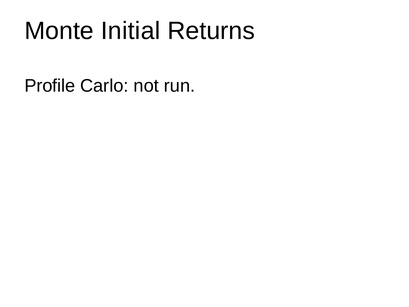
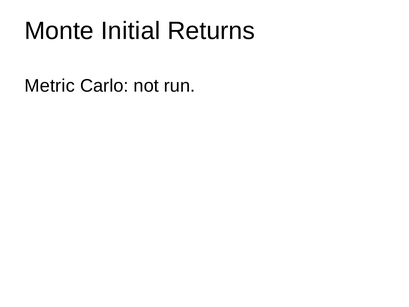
Profile: Profile -> Metric (50, 86)
